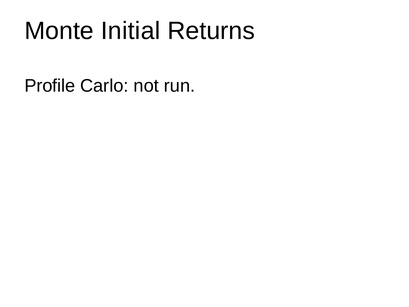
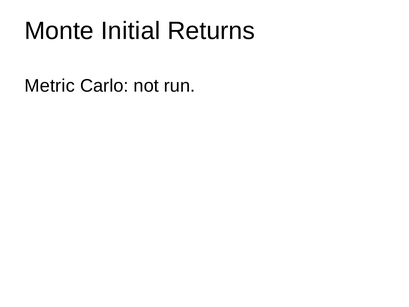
Profile: Profile -> Metric (50, 86)
